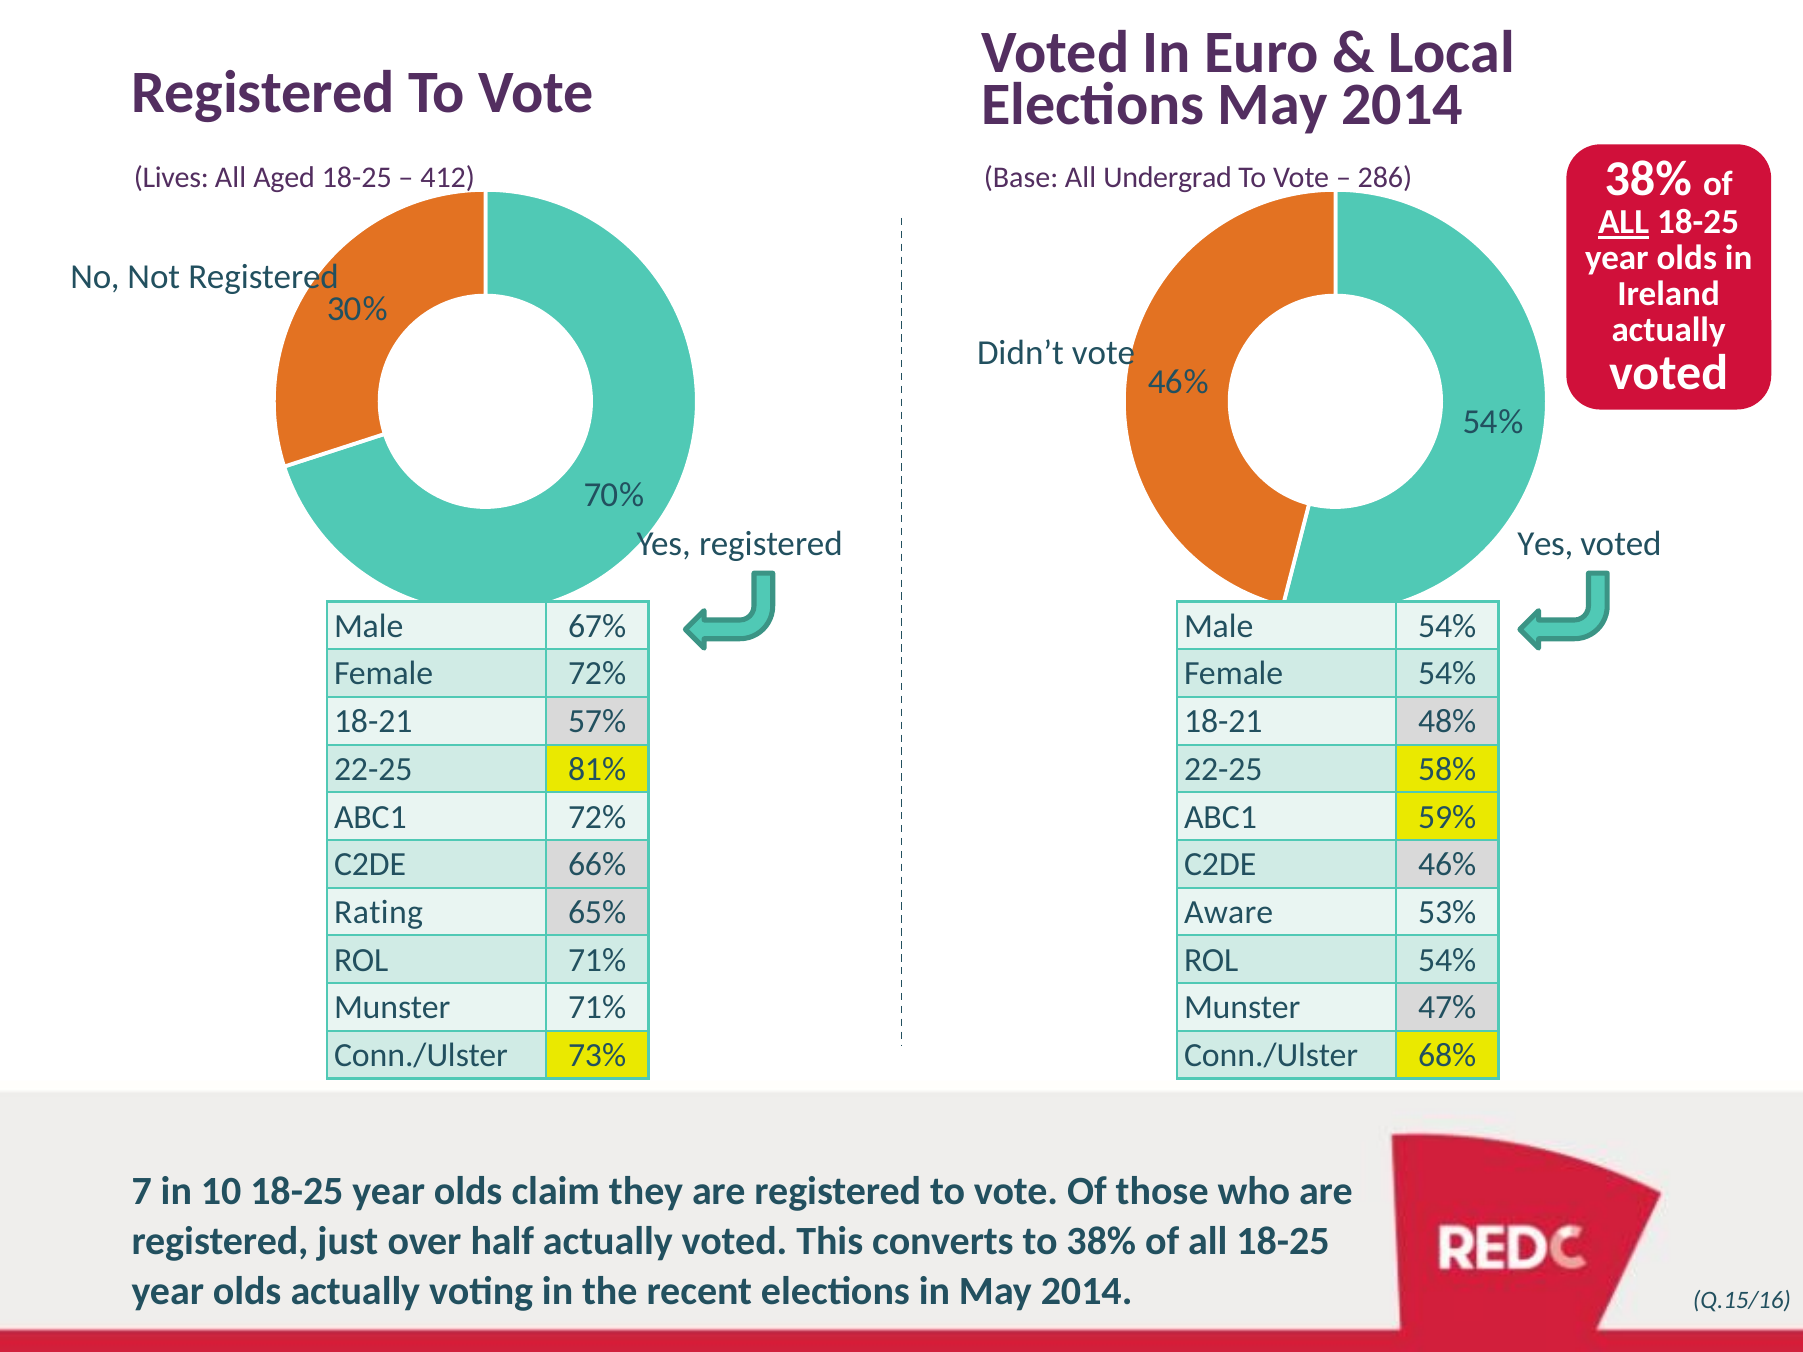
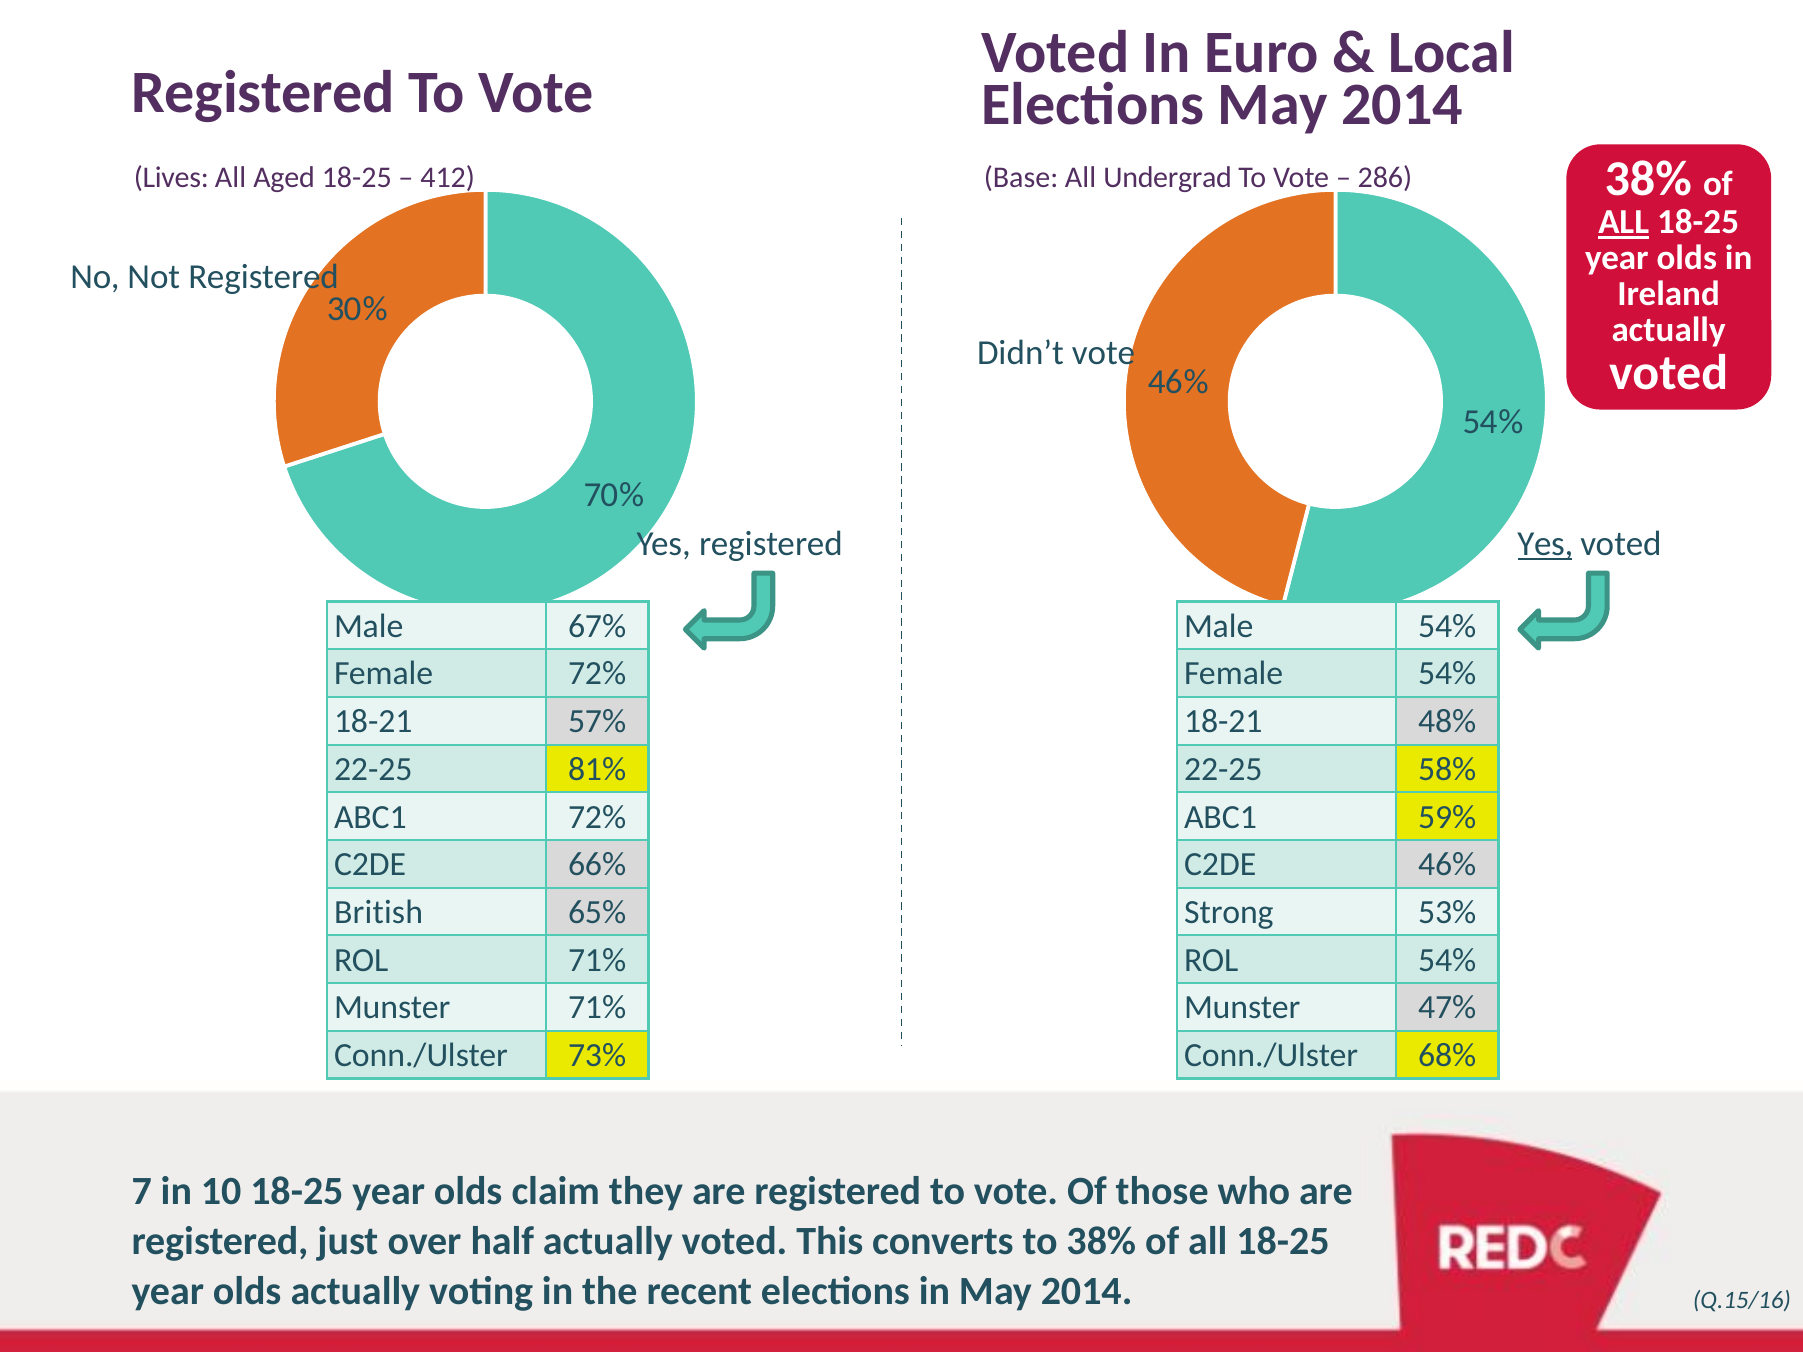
Yes underline: none -> present (1545, 544)
Rating: Rating -> British (379, 912)
Aware: Aware -> Strong (1229, 912)
